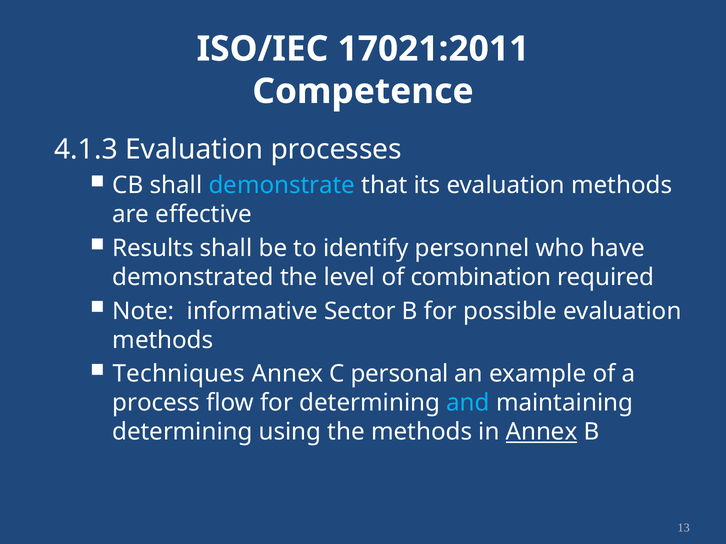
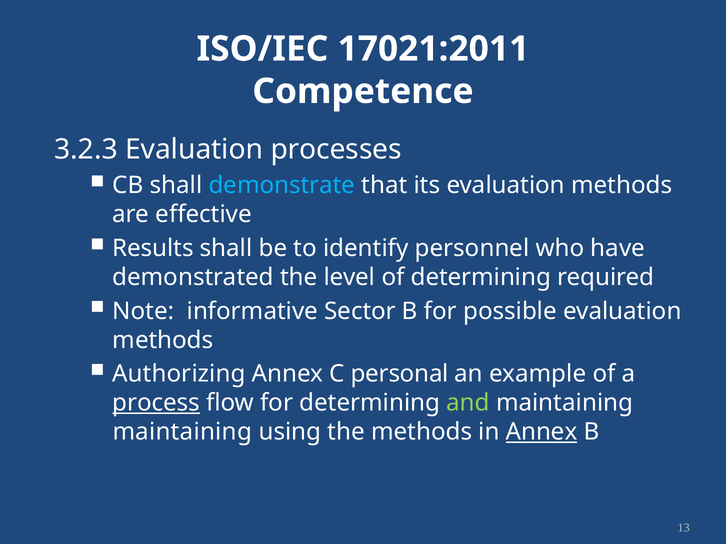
4.1.3: 4.1.3 -> 3.2.3 (86, 149)
of combination: combination -> determining (481, 277)
Techniques: Techniques -> Authorizing (179, 374)
process underline: none -> present (156, 403)
and colour: light blue -> light green (468, 403)
determining: determining -> maintaining (182, 432)
